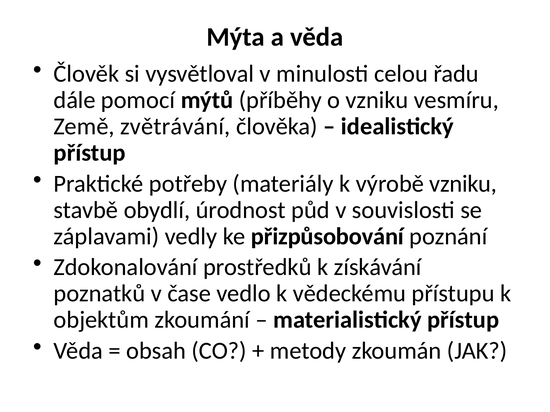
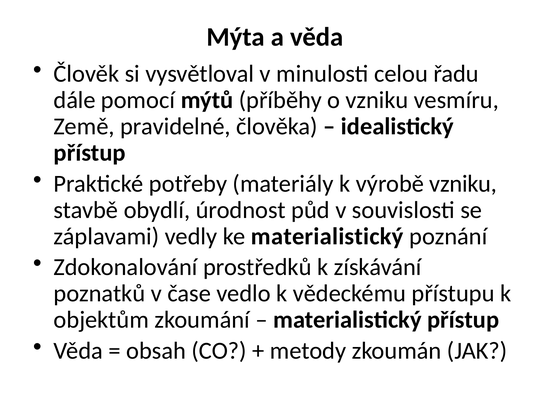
zvětrávání: zvětrávání -> pravidelné (175, 127)
ke přizpůsobování: přizpůsobování -> materialistický (327, 237)
